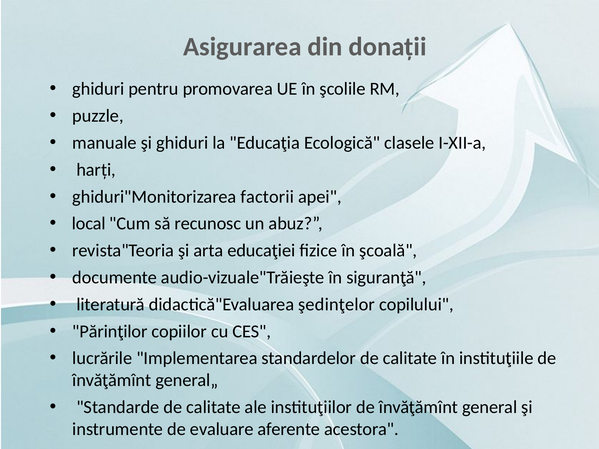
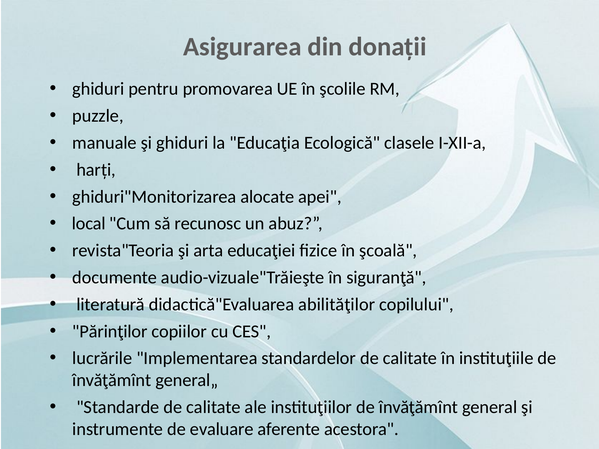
factorii: factorii -> alocate (267, 197)
şedinţelor: şedinţelor -> abilităţilor (337, 305)
